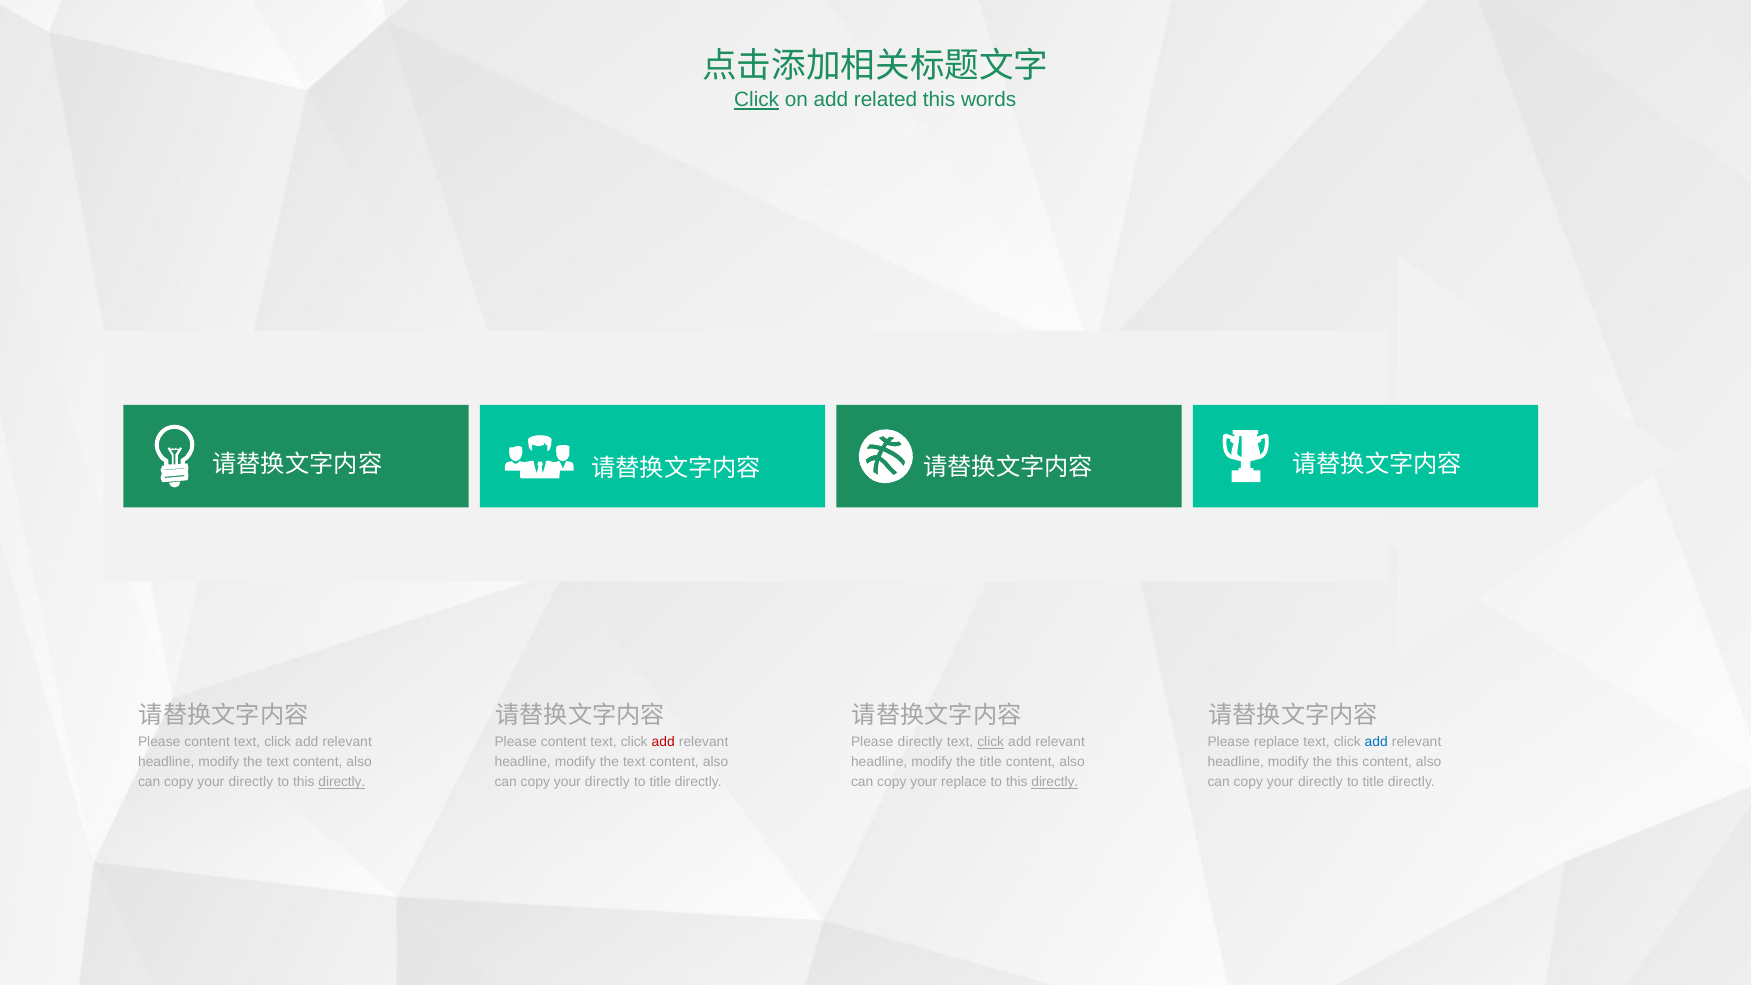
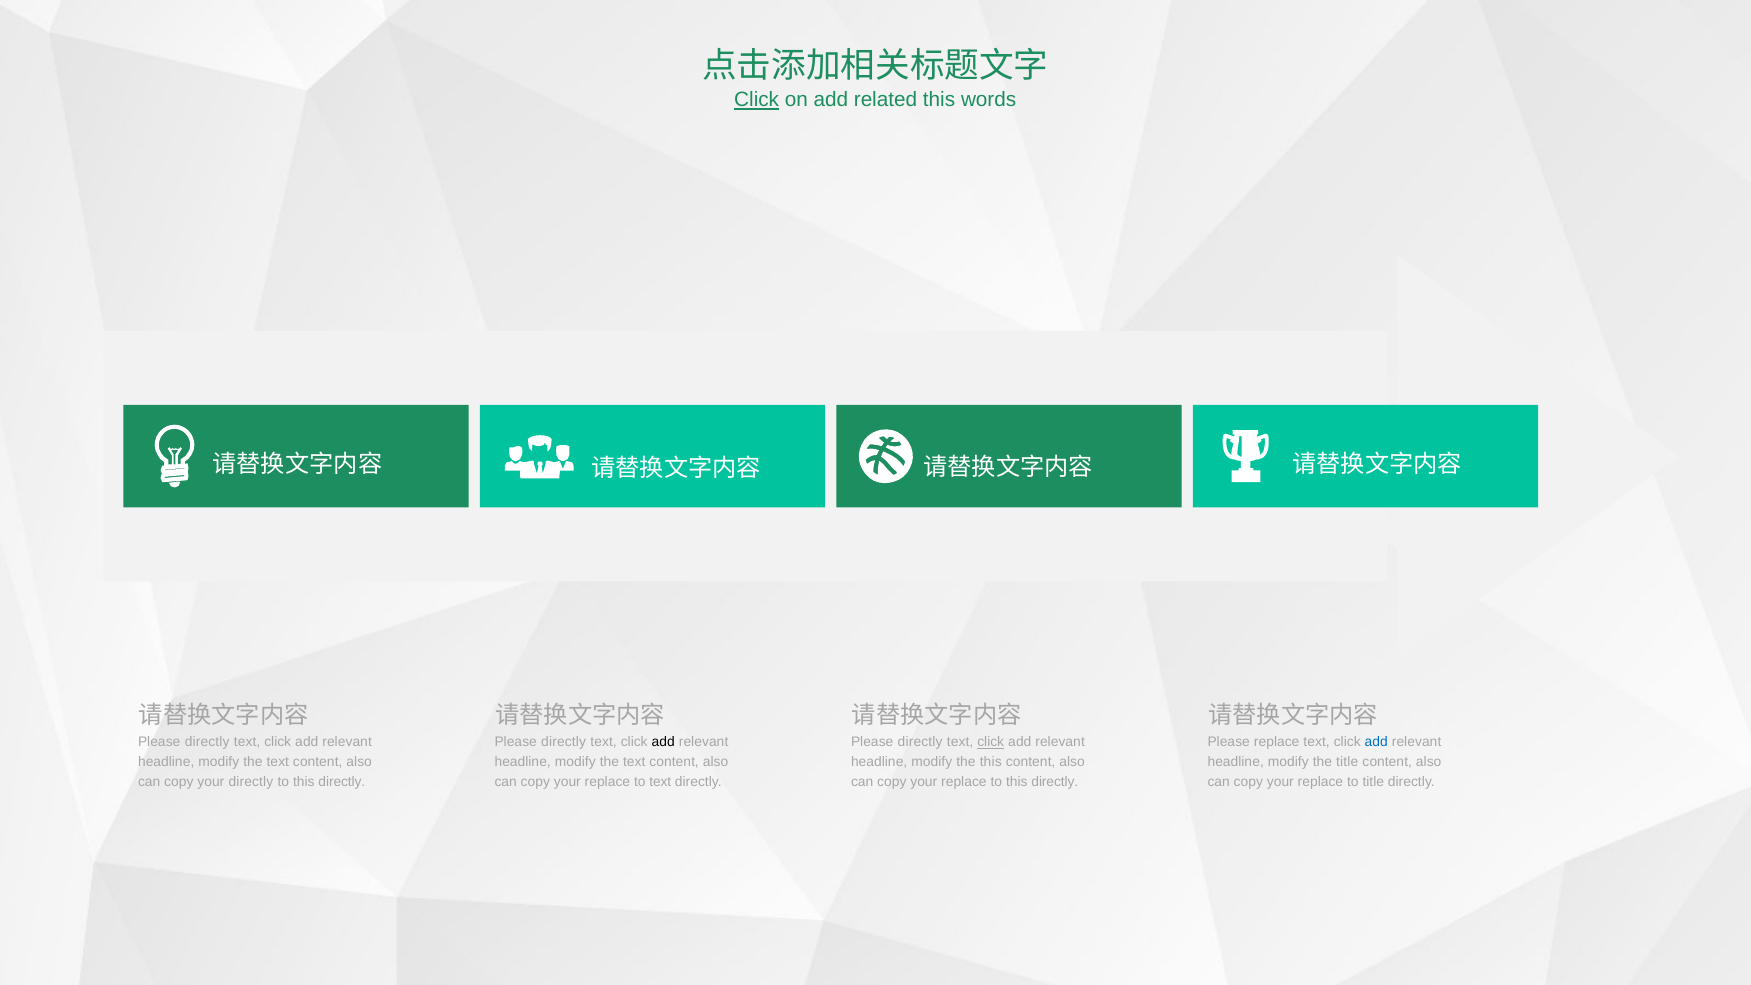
content: content -> directly (207, 742)
content: content -> directly (564, 742)
add colour: red -> black (663, 742)
the title: title -> this (991, 762)
the this: this -> title (1347, 762)
directly underline: present -> none (342, 782)
directly: directly -> replace (607, 782)
title: title -> text (660, 782)
directly underline: present -> none (1055, 782)
directly: directly -> replace (1320, 782)
